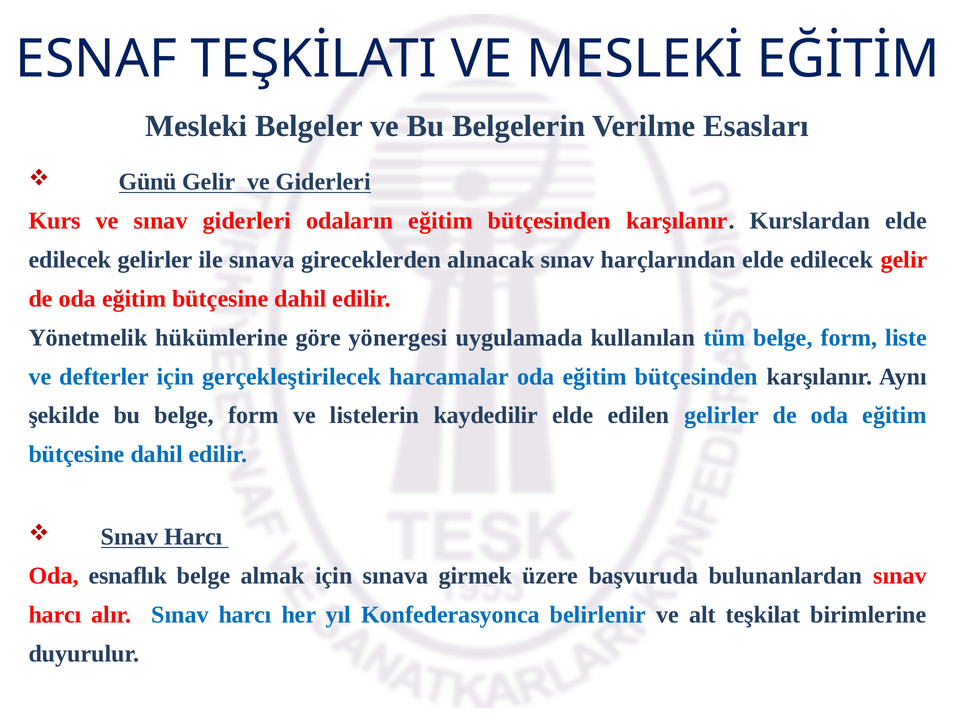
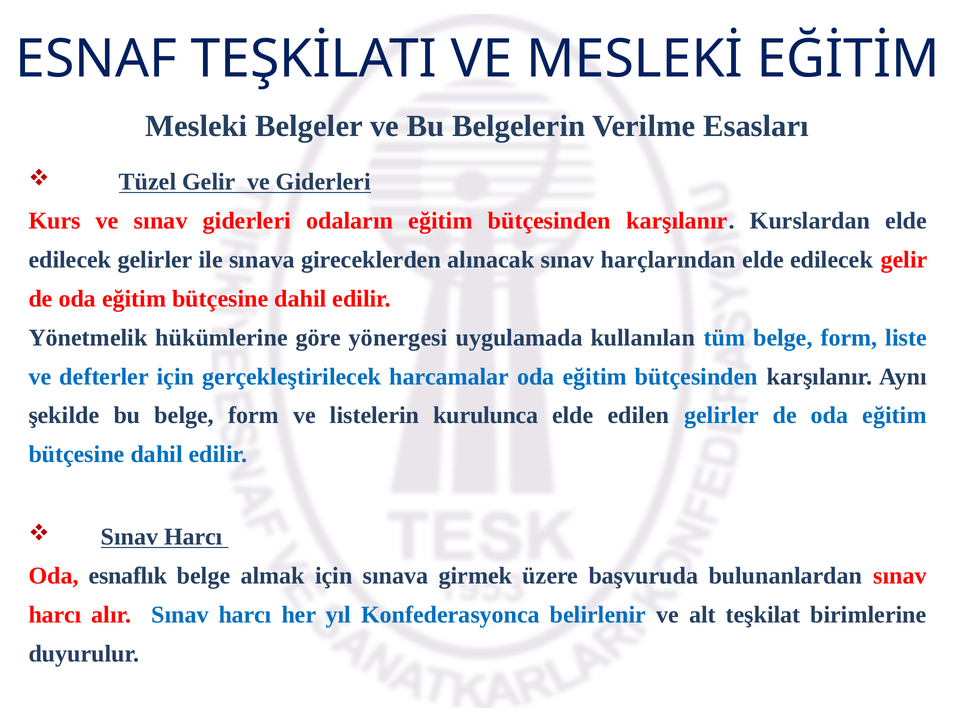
Günü: Günü -> Tüzel (148, 182)
kaydedilir: kaydedilir -> kurulunca (486, 416)
